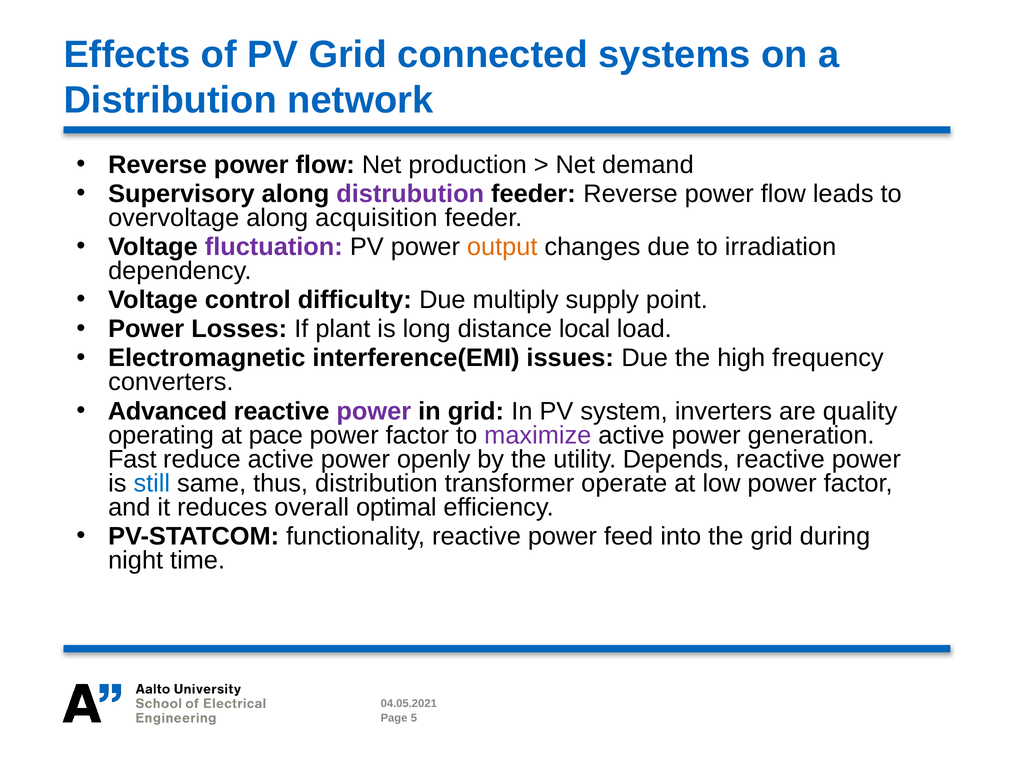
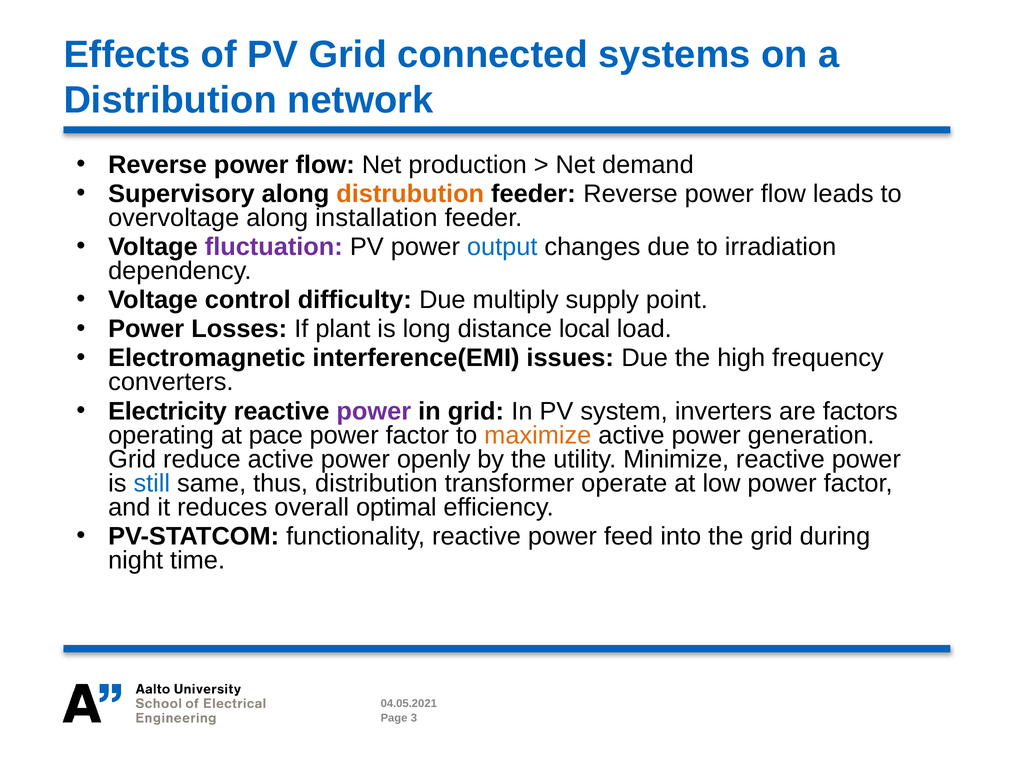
distrubution colour: purple -> orange (410, 194)
acquisition: acquisition -> installation (376, 218)
output colour: orange -> blue (502, 247)
Advanced: Advanced -> Electricity (167, 411)
quality: quality -> factors (860, 411)
maximize colour: purple -> orange (538, 435)
Fast: Fast -> Grid (132, 459)
Depends: Depends -> Minimize (676, 459)
5: 5 -> 3 (414, 718)
